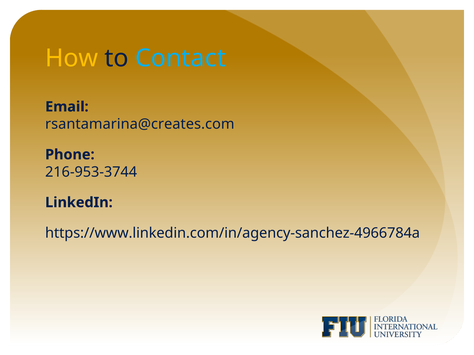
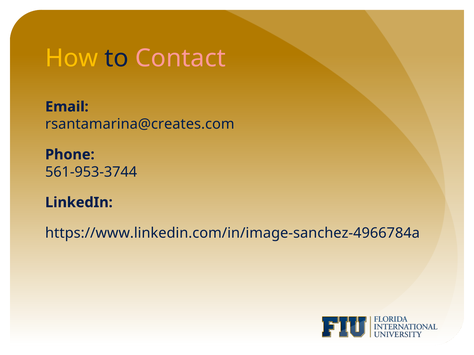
Contact colour: light blue -> pink (180, 58)
216-953-3744: 216-953-3744 -> 561-953-3744 (91, 172)
https://www.linkedin.com/in/agency-sanchez-4966784a: https://www.linkedin.com/in/agency-sanchez-4966784a -> https://www.linkedin.com/in/image-sanchez-4966784a (232, 233)
